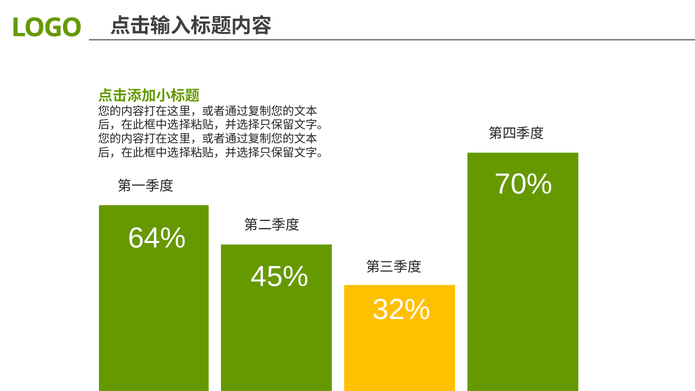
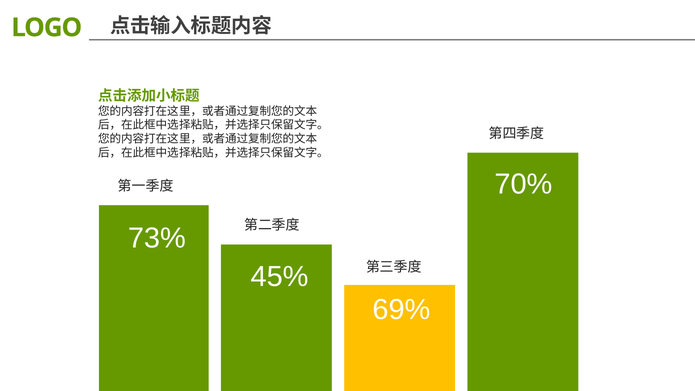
64%: 64% -> 73% (157, 238)
32%: 32% -> 69% (401, 310)
